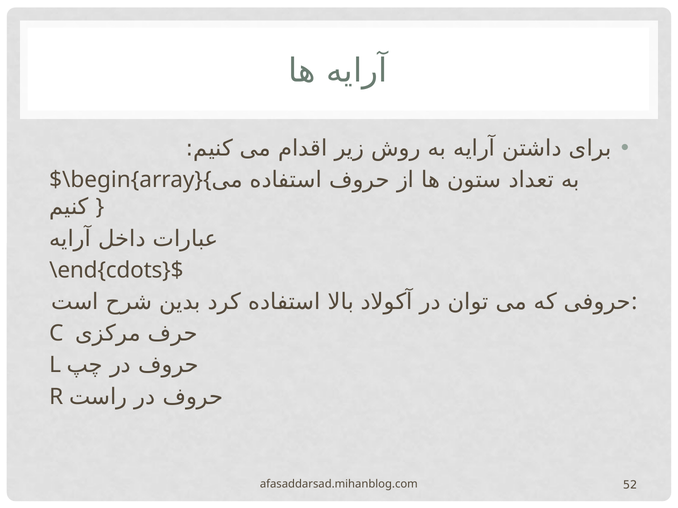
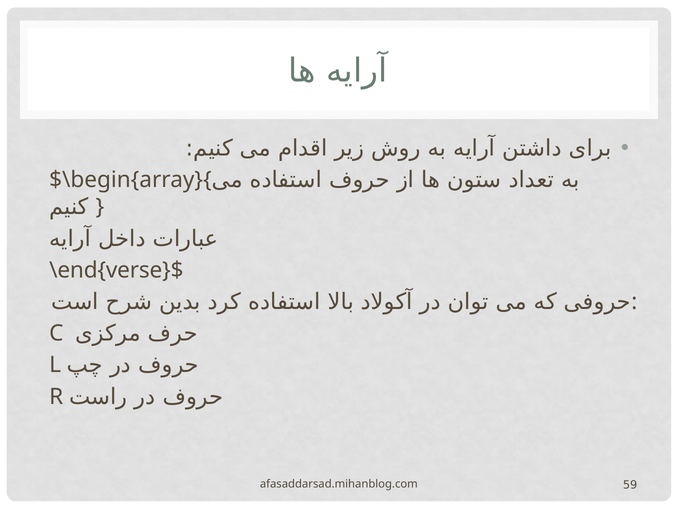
\end{cdots}$: \end{cdots}$ -> \end{verse}$ (116, 270)
52: 52 -> 59 (630, 486)
